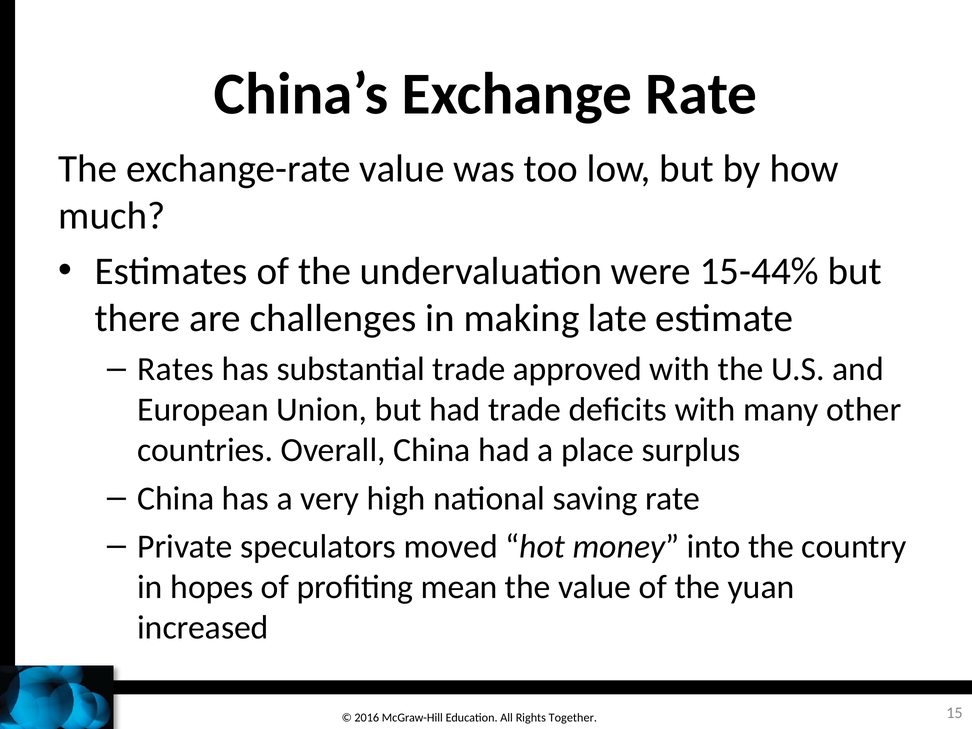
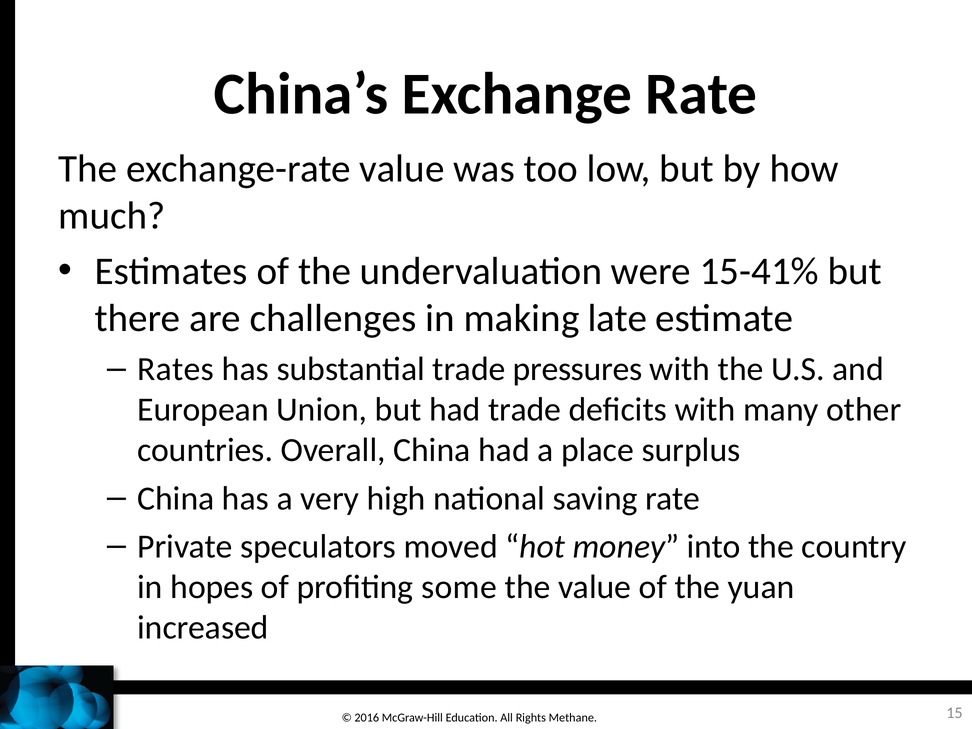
15-44%: 15-44% -> 15-41% (759, 271)
approved: approved -> pressures (578, 369)
mean: mean -> some (459, 587)
Together: Together -> Methane (573, 718)
